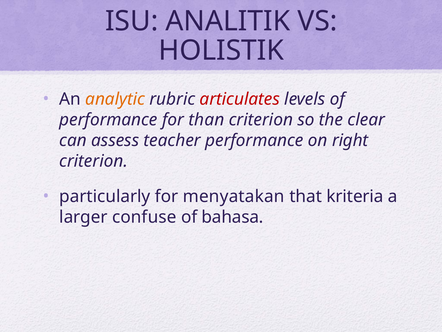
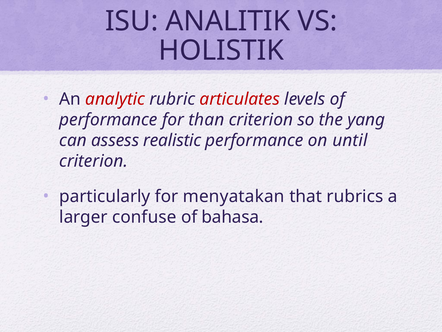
analytic colour: orange -> red (115, 99)
clear: clear -> yang (366, 120)
teacher: teacher -> realistic (172, 140)
right: right -> until (350, 140)
kriteria: kriteria -> rubrics (355, 196)
